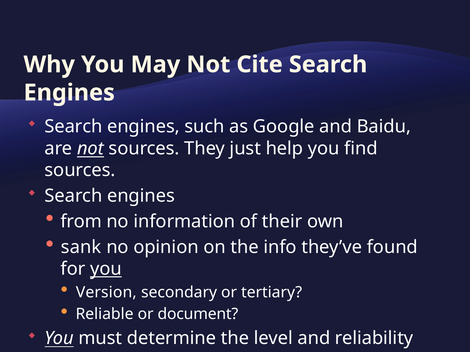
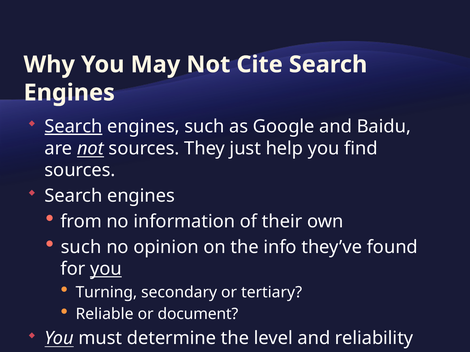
Search underline: none -> present (74, 127)
sank: sank -> such (81, 247)
Version: Version -> Turning (106, 293)
